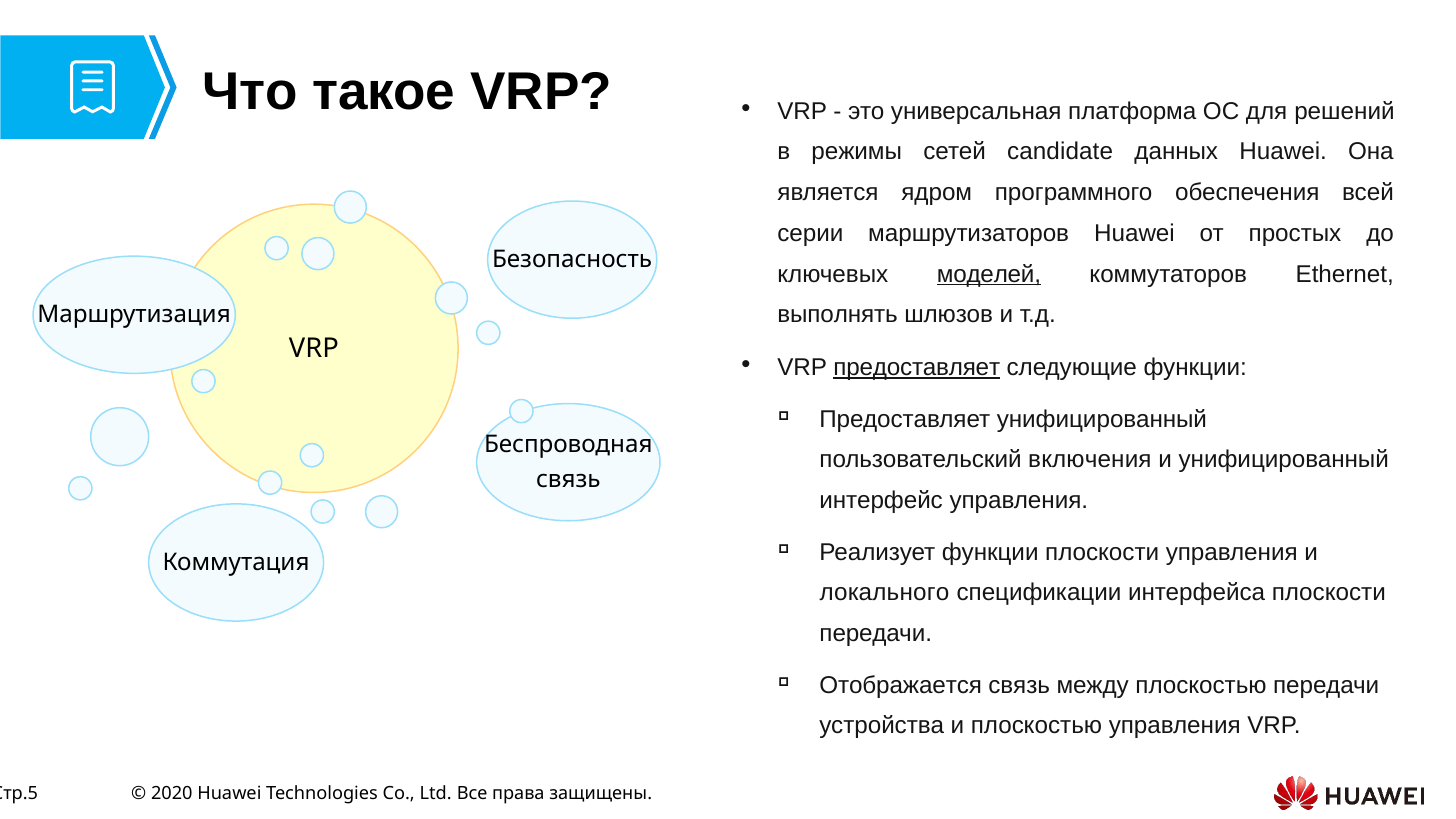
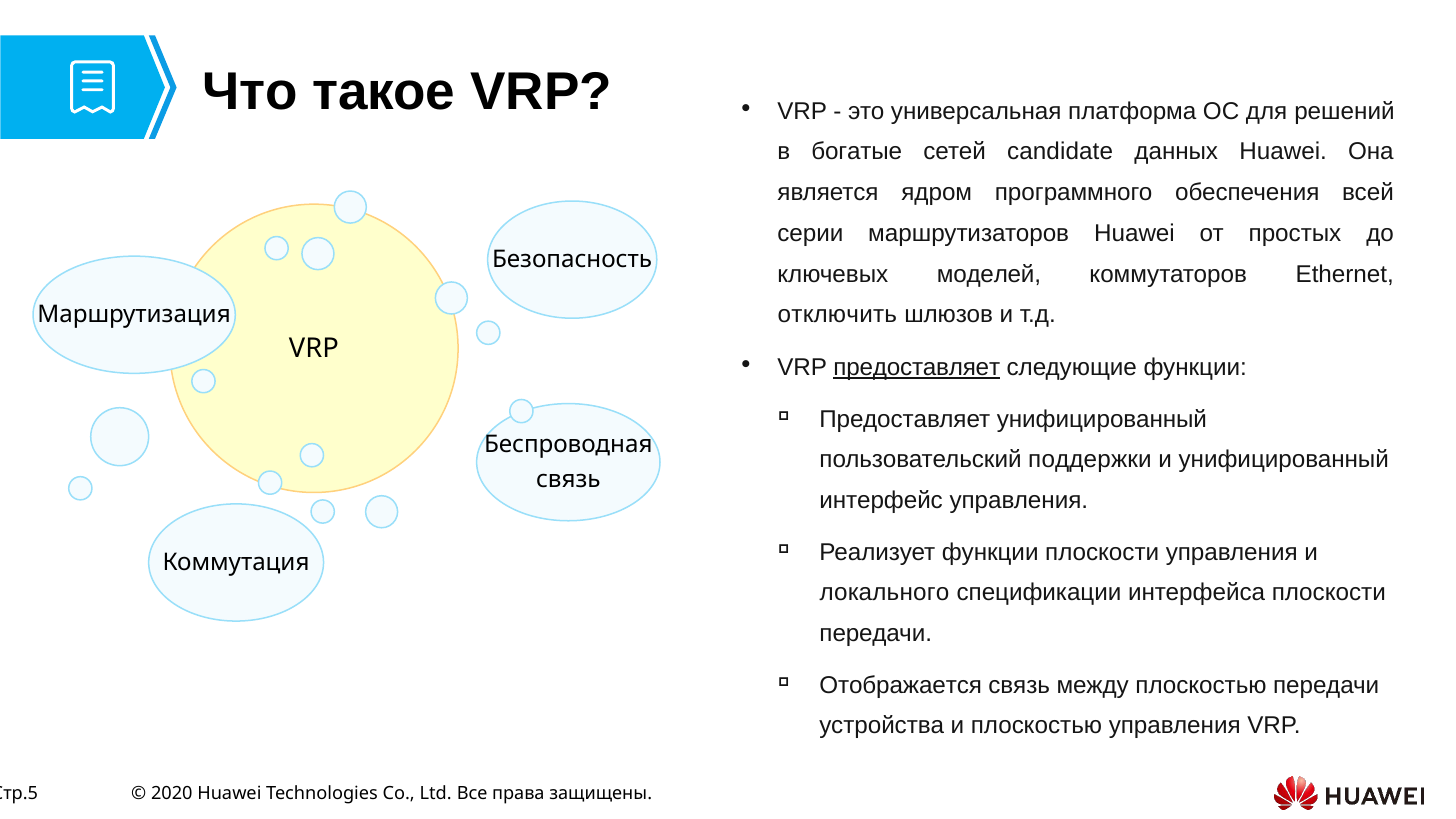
режимы: режимы -> богатые (857, 152)
моделей underline: present -> none (989, 274)
выполнять: выполнять -> отключить (837, 315)
включения: включения -> поддержки (1090, 460)
